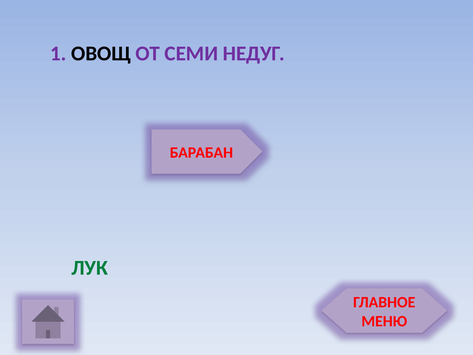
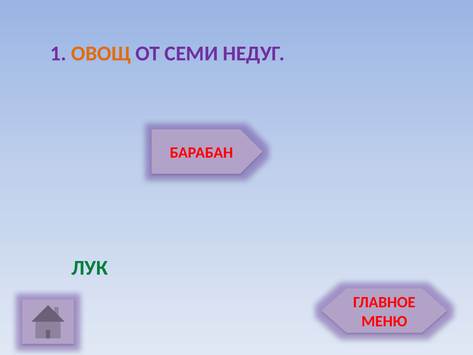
ОВОЩ colour: black -> orange (101, 53)
